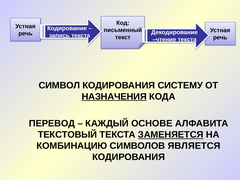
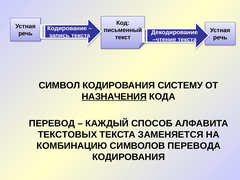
ОСНОВЕ: ОСНОВЕ -> СПОСОБ (152, 123)
ТЕКСТОВЫЙ: ТЕКСТОВЫЙ -> ТЕКСТОВЫХ (67, 135)
ЗАМЕНЯЕТСЯ underline: present -> none (171, 135)
ЯВЛЯЕТСЯ: ЯВЛЯЕТСЯ -> ПЕРЕВОДА (194, 146)
